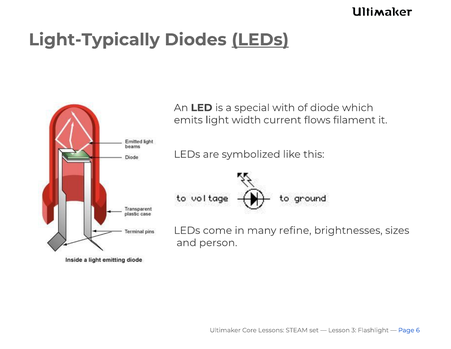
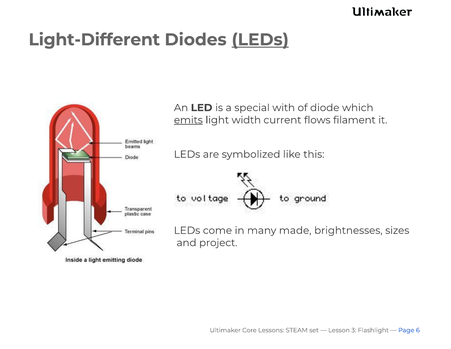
Light-Typically: Light-Typically -> Light-Different (94, 40)
emits underline: none -> present (188, 120)
refine: refine -> made (295, 230)
person: person -> project (218, 242)
